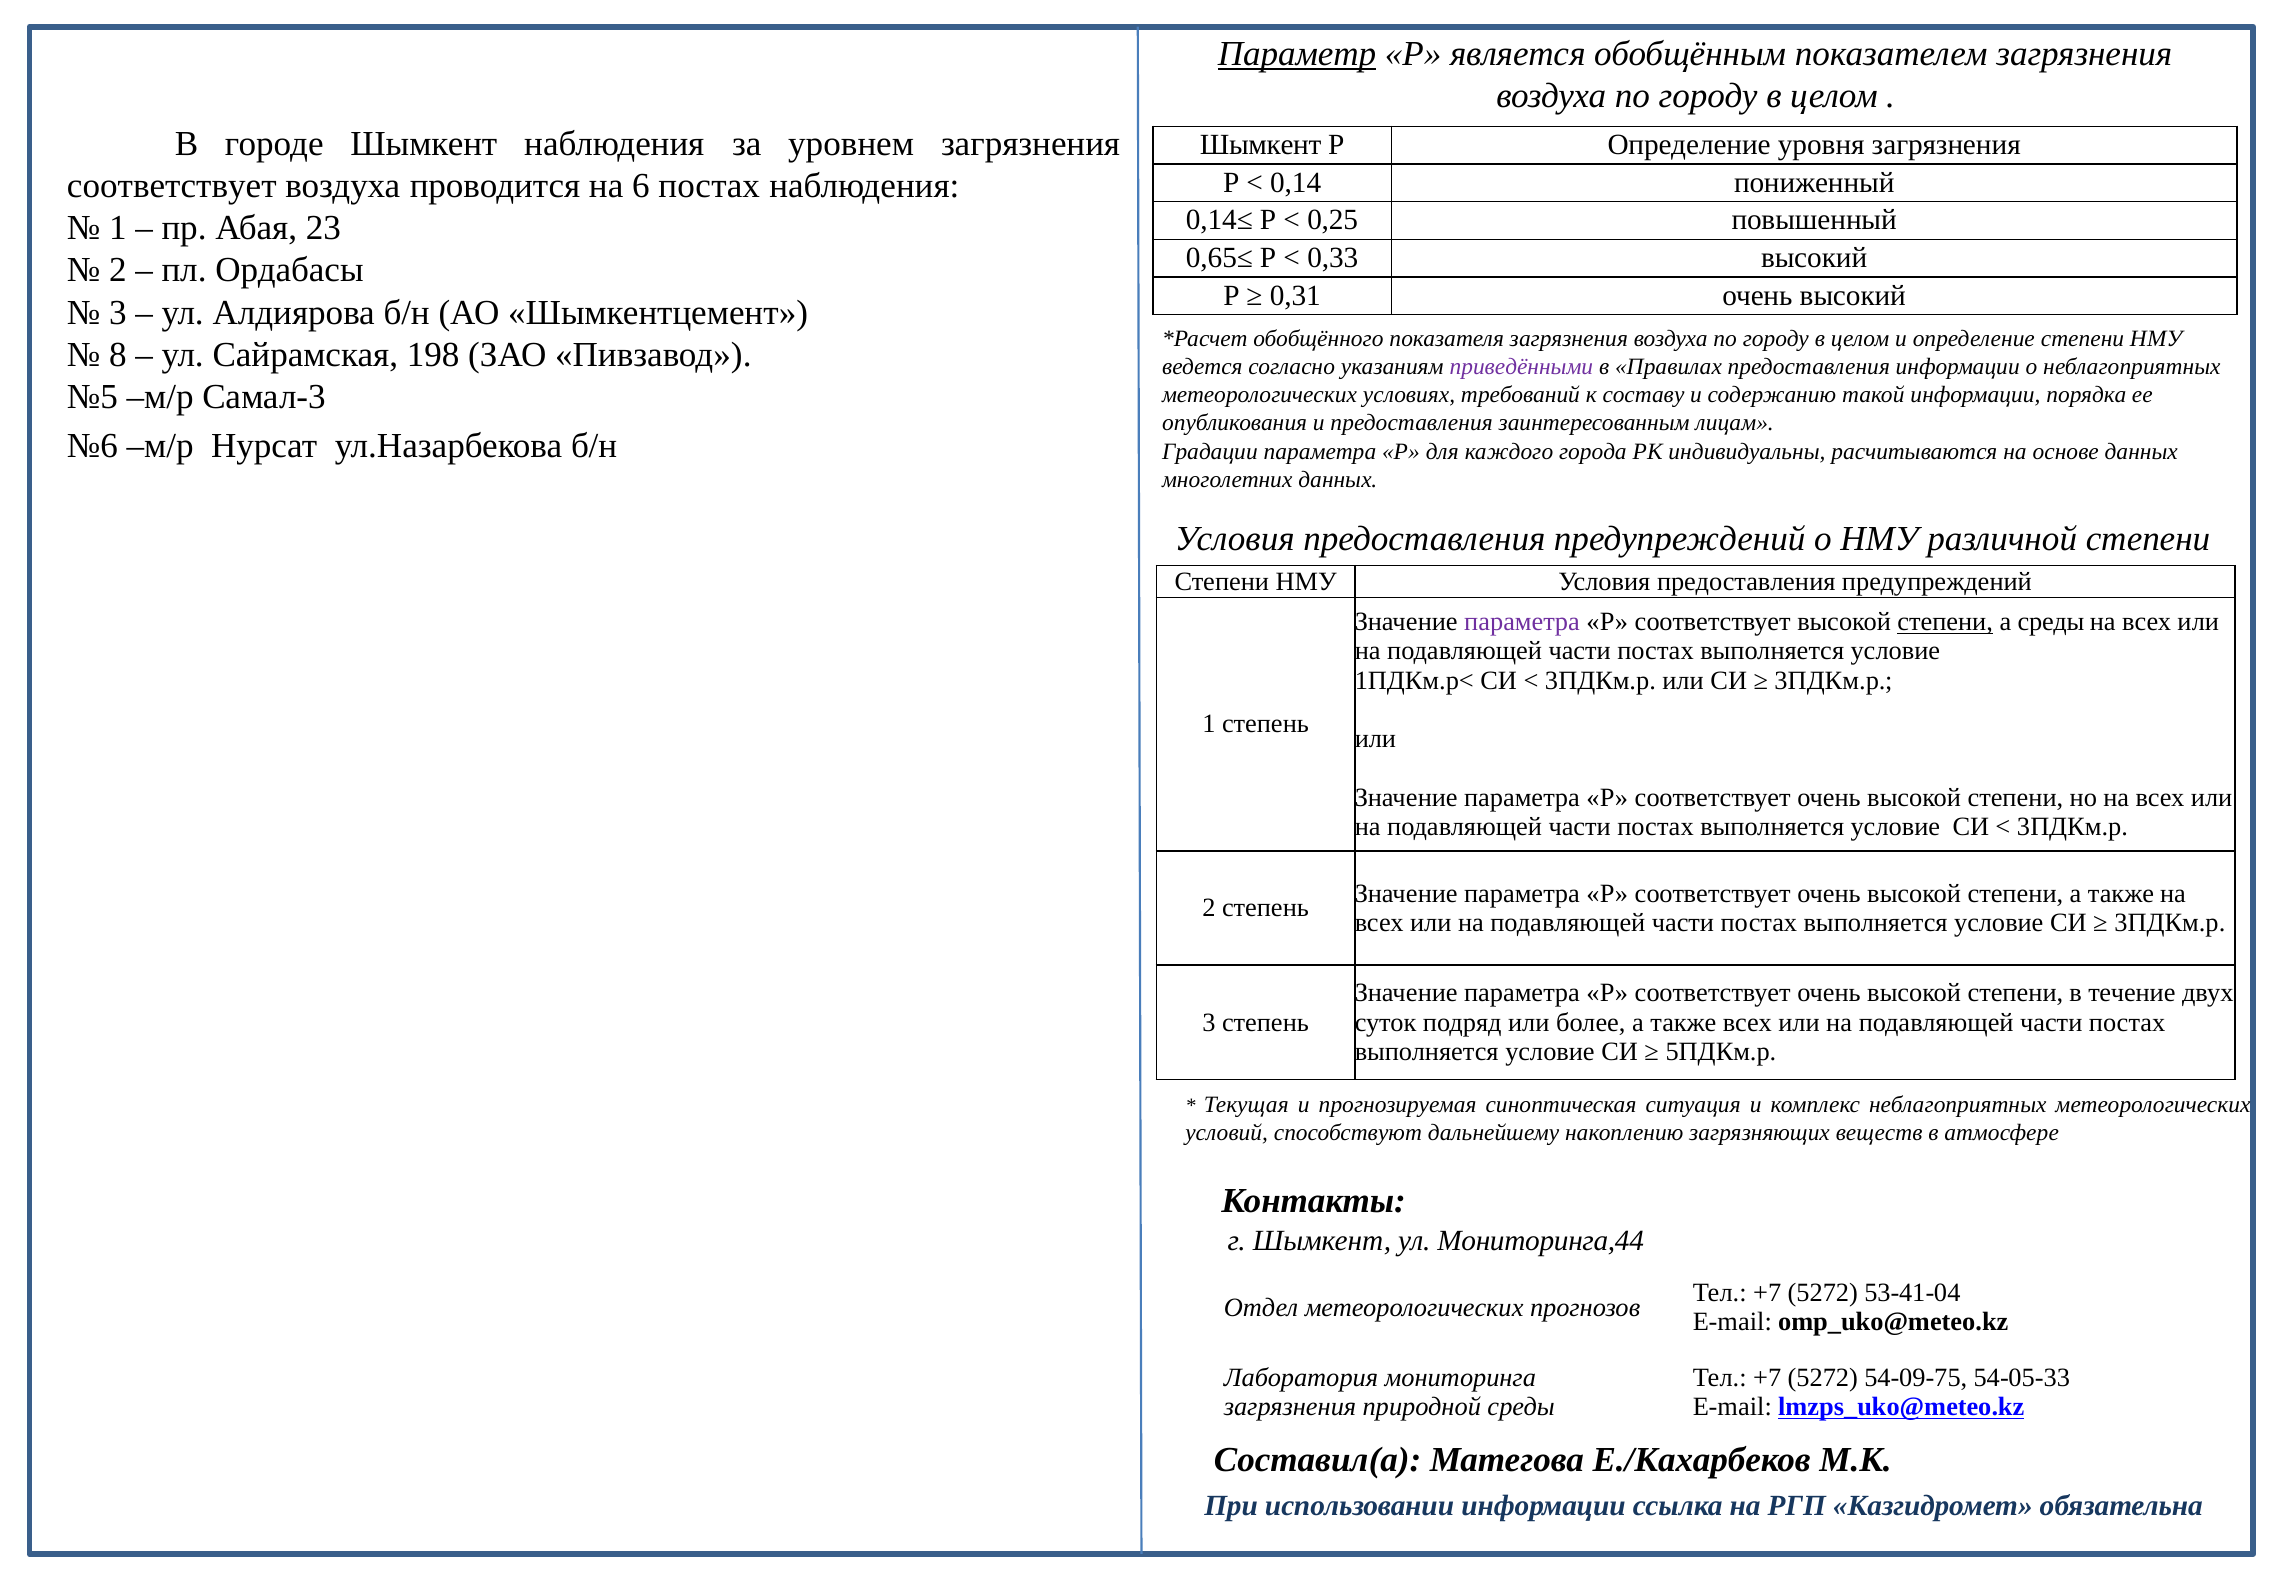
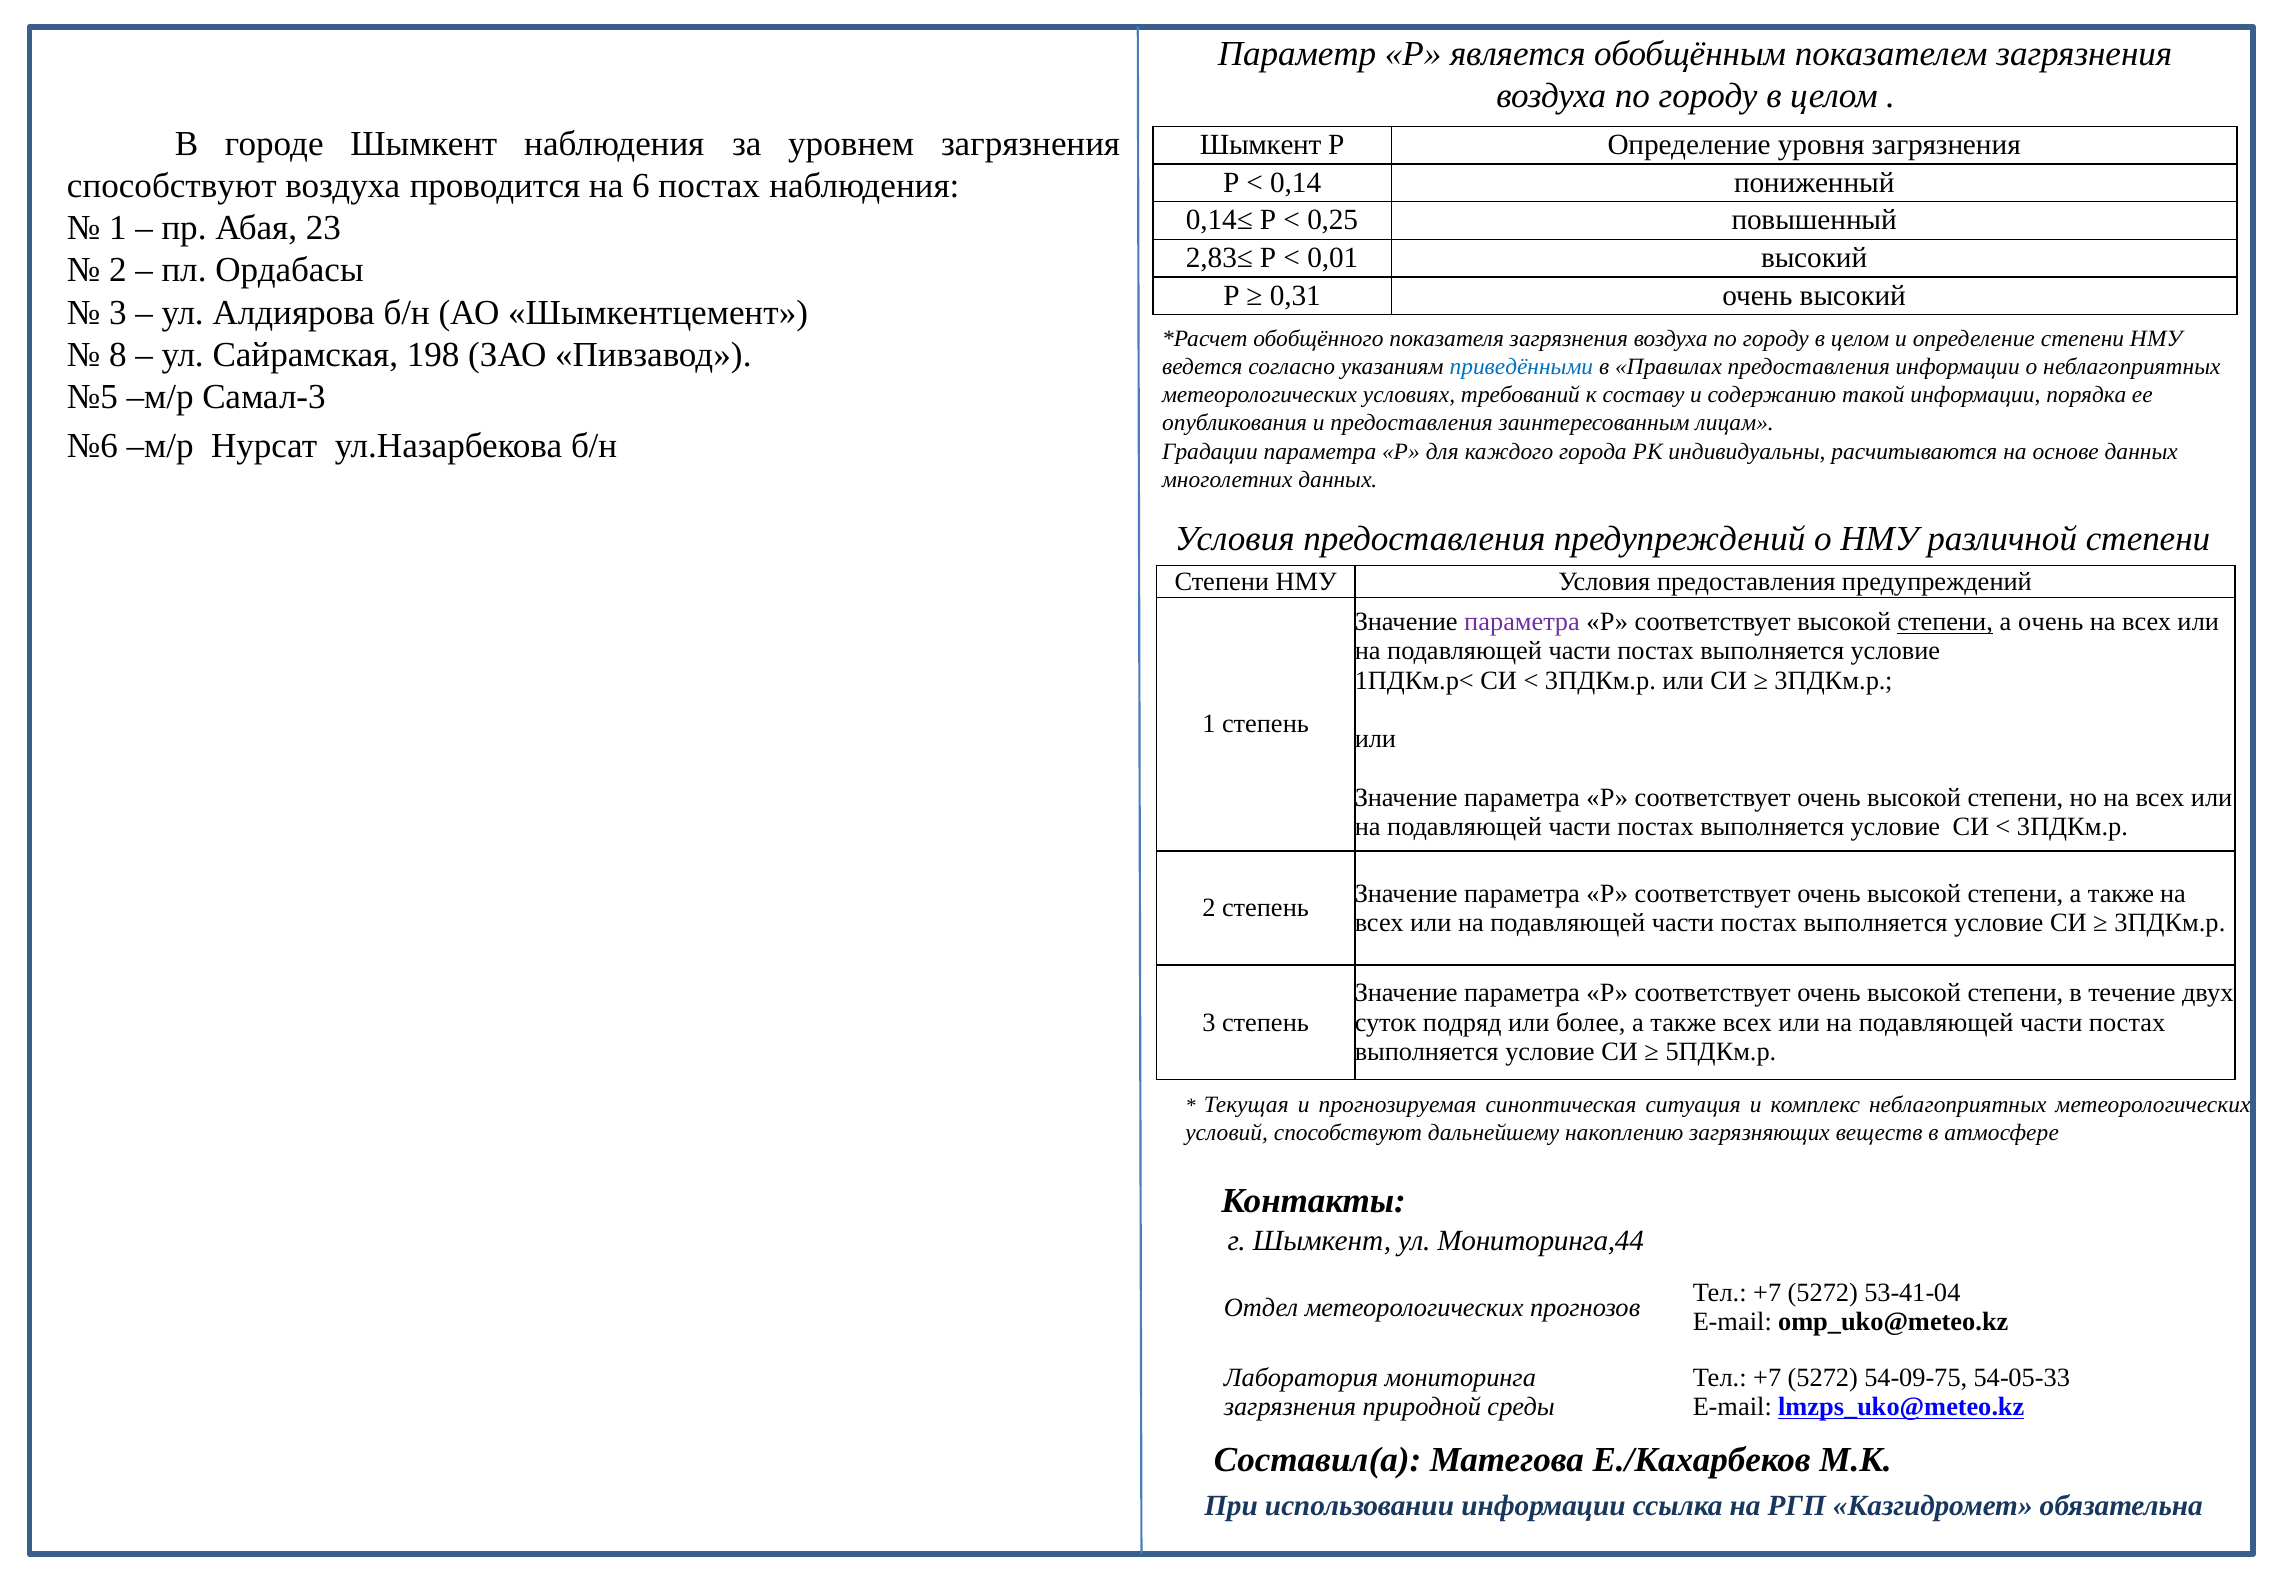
Параметр underline: present -> none (1297, 54)
соответствует: соответствует -> способствуют (172, 186)
0,65≤: 0,65≤ -> 2,83≤ (1219, 258)
0,33: 0,33 -> 0,01 (1333, 258)
приведёнными colour: purple -> blue (1521, 367)
а среды: среды -> очень (2051, 622)
